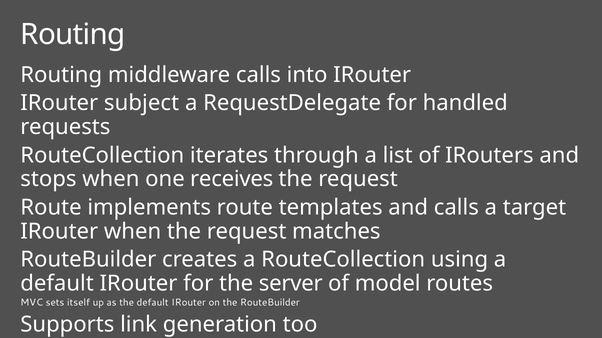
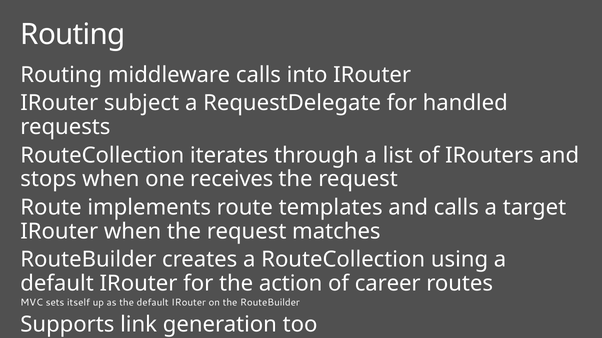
server: server -> action (291, 284)
model: model -> career (388, 284)
